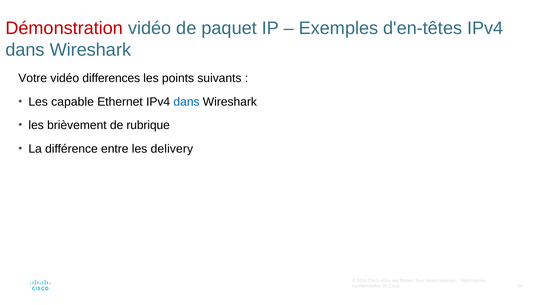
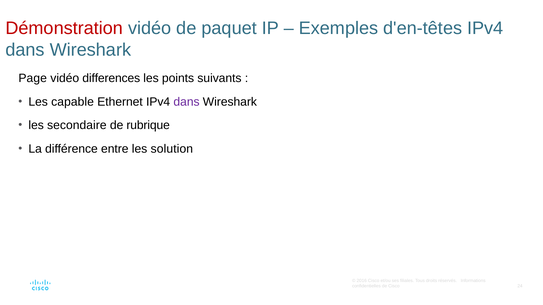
Votre: Votre -> Page (33, 78)
dans colour: blue -> purple (187, 102)
brièvement: brièvement -> secondaire (77, 126)
delivery: delivery -> solution (172, 149)
